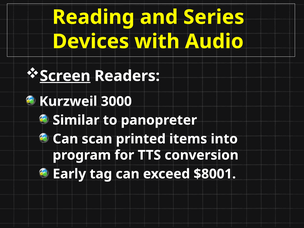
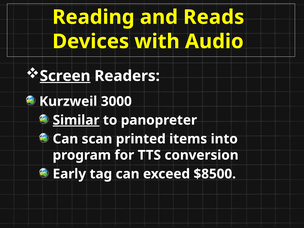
Series: Series -> Reads (214, 17)
Similar underline: none -> present (76, 120)
$8001: $8001 -> $8500 (215, 174)
